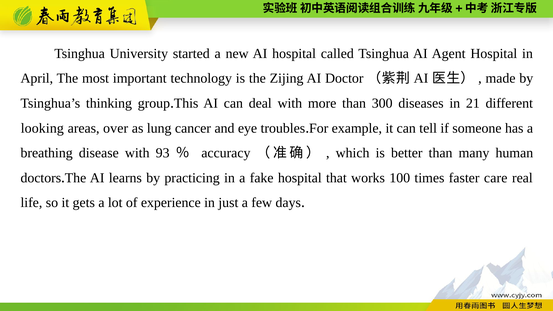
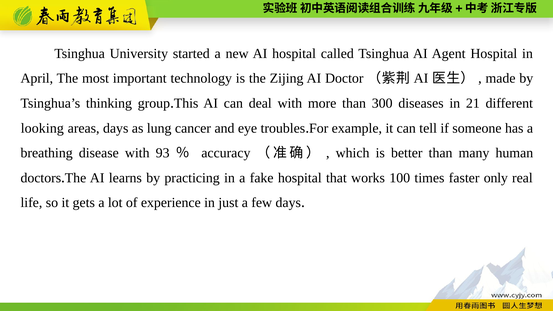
areas over: over -> days (116, 128)
care: care -> only (496, 178)
